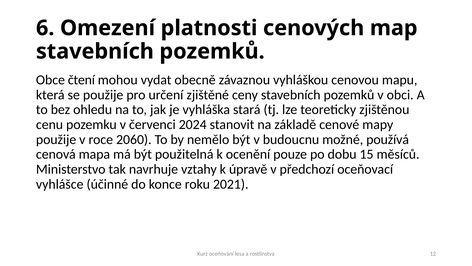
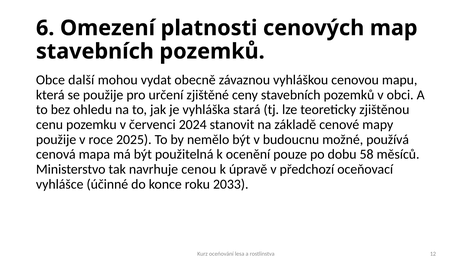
čtení: čtení -> další (81, 80)
2060: 2060 -> 2025 (134, 139)
15: 15 -> 58 (367, 154)
vztahy: vztahy -> cenou (199, 169)
2021: 2021 -> 2033 (231, 184)
